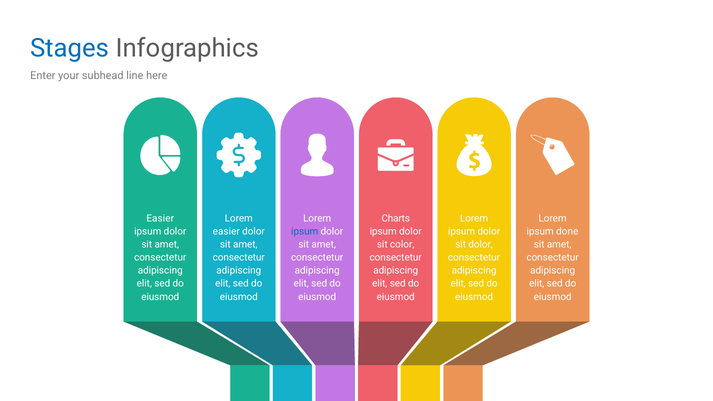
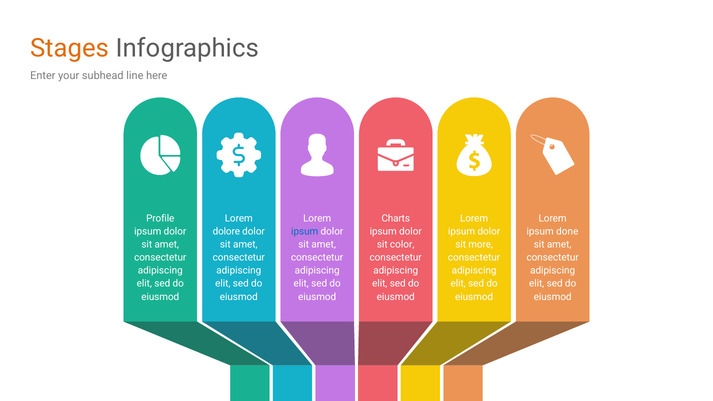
Stages colour: blue -> orange (70, 48)
Easier: Easier -> Profile (160, 218)
easier: easier -> dolore (226, 231)
sit dolor: dolor -> more (481, 244)
